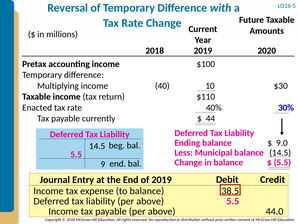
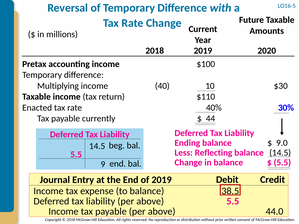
Municipal: Municipal -> Reflecting (214, 153)
